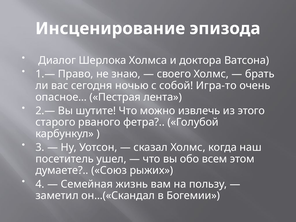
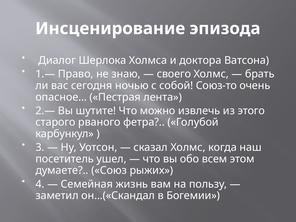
Игра-то: Игра-то -> Союз-то (216, 86)
